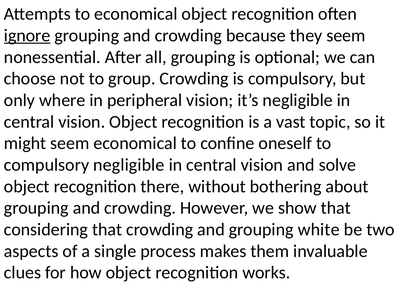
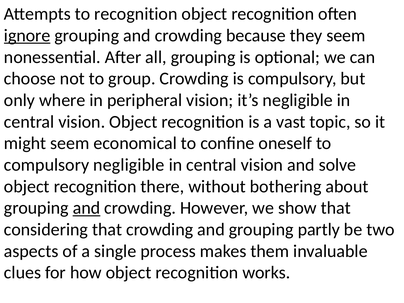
to economical: economical -> recognition (136, 14)
and underline: none -> present (87, 208)
white: white -> partly (319, 230)
